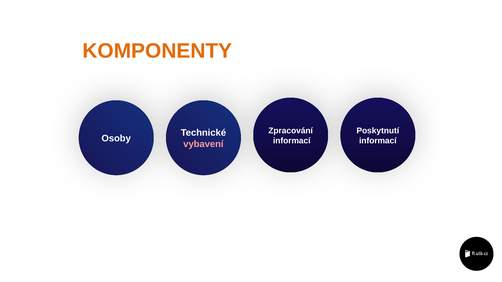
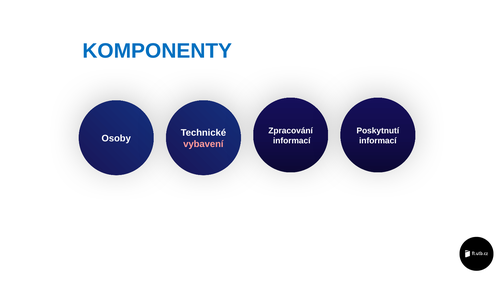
KOMPONENTY colour: orange -> blue (157, 51)
